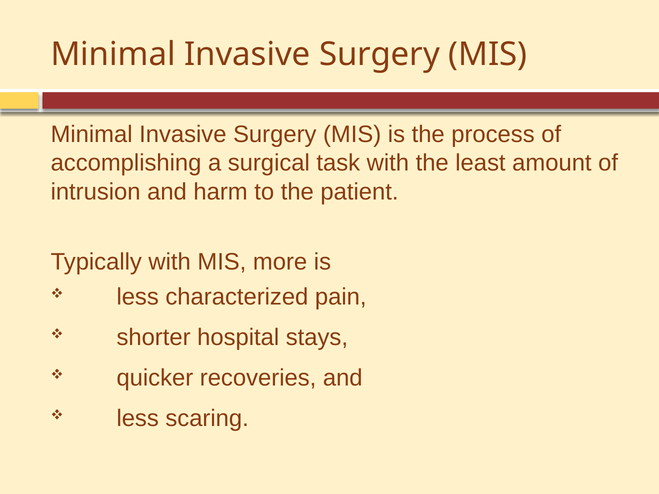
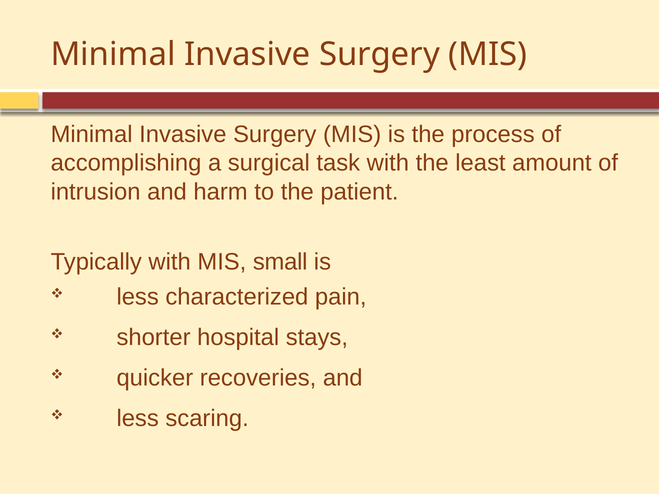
more: more -> small (280, 262)
